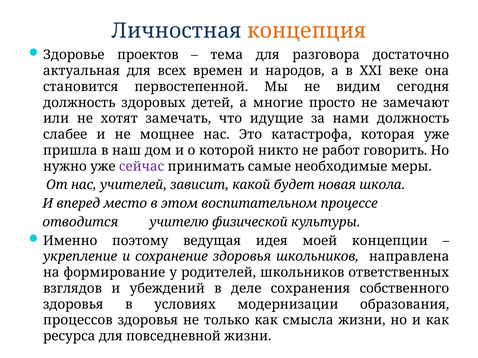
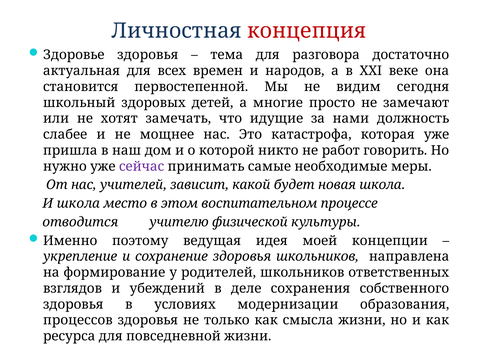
концепция colour: orange -> red (307, 31)
Здоровье проектов: проектов -> здоровья (148, 55)
должность: должность -> школьный (79, 103)
И вперед: вперед -> школа (78, 204)
